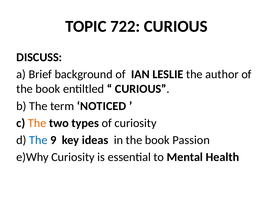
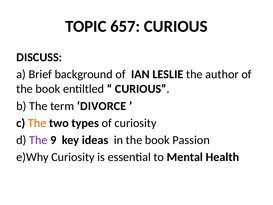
722: 722 -> 657 (125, 26)
NOTICED: NOTICED -> DIVORCE (102, 106)
The colour: blue -> purple (38, 140)
